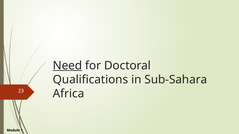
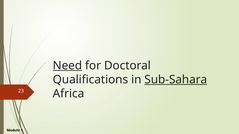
Sub-Sahara underline: none -> present (176, 80)
